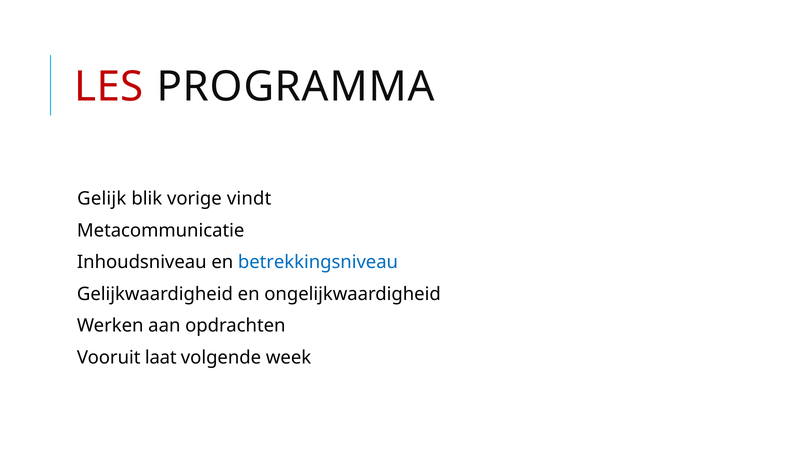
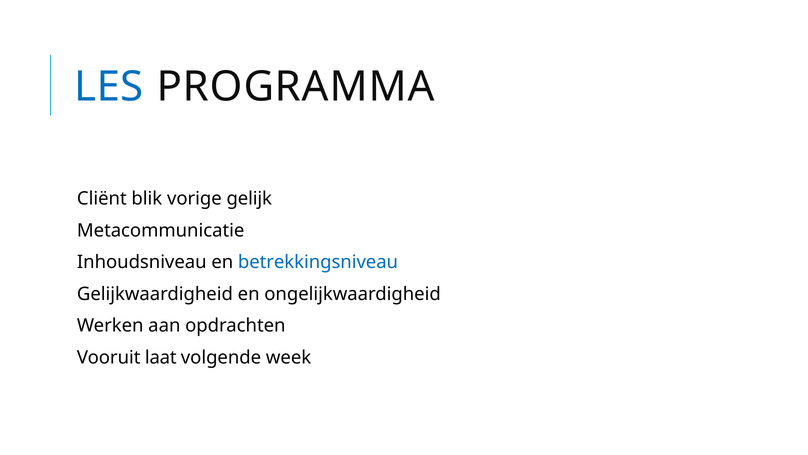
LES colour: red -> blue (109, 87)
Gelijk: Gelijk -> Cliënt (102, 198)
vindt: vindt -> gelijk (249, 198)
